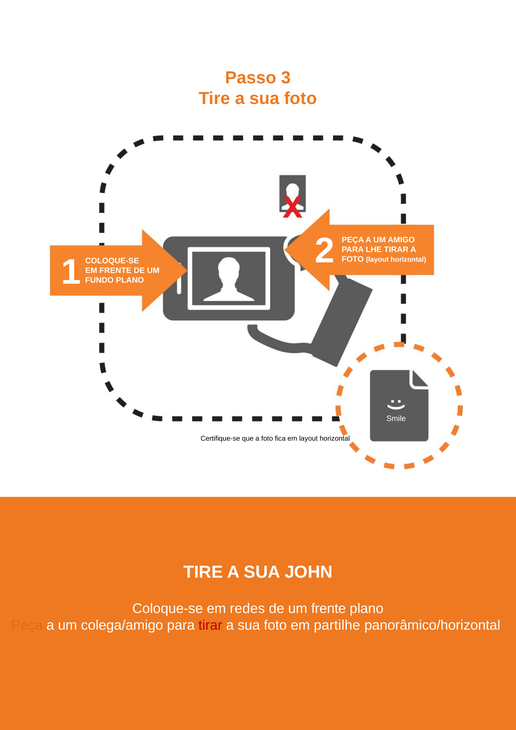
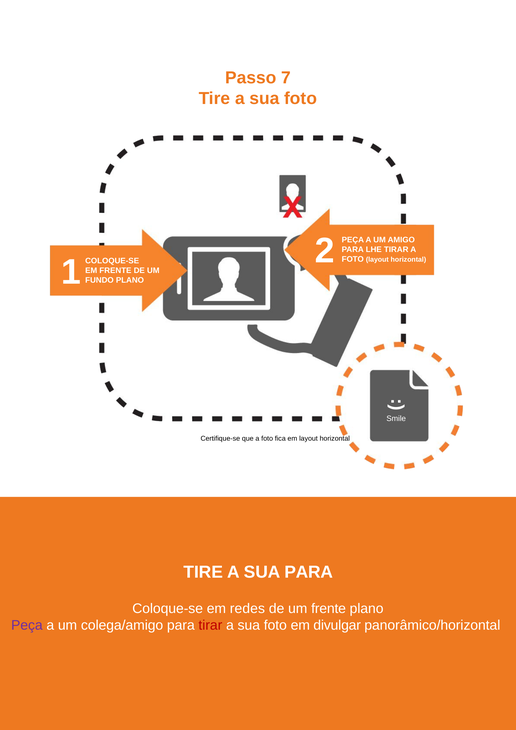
3: 3 -> 7 (286, 78)
SUA JOHN: JOHN -> PARA (309, 572)
Peça colour: orange -> purple (27, 625)
partilhe: partilhe -> divulgar (337, 625)
